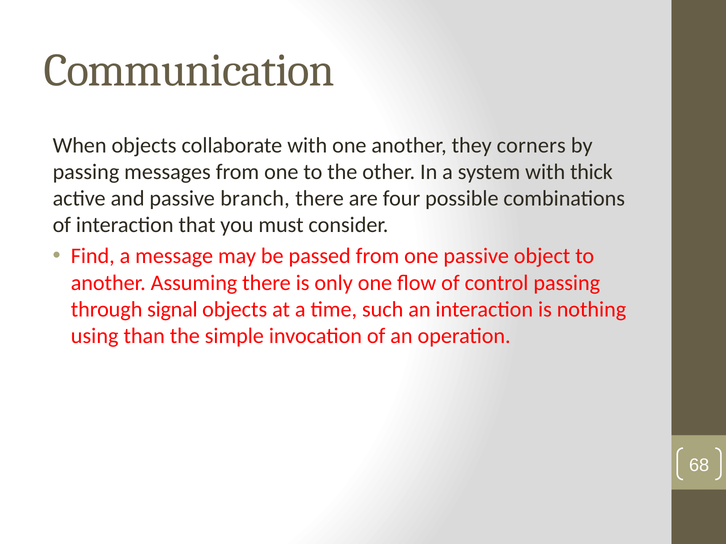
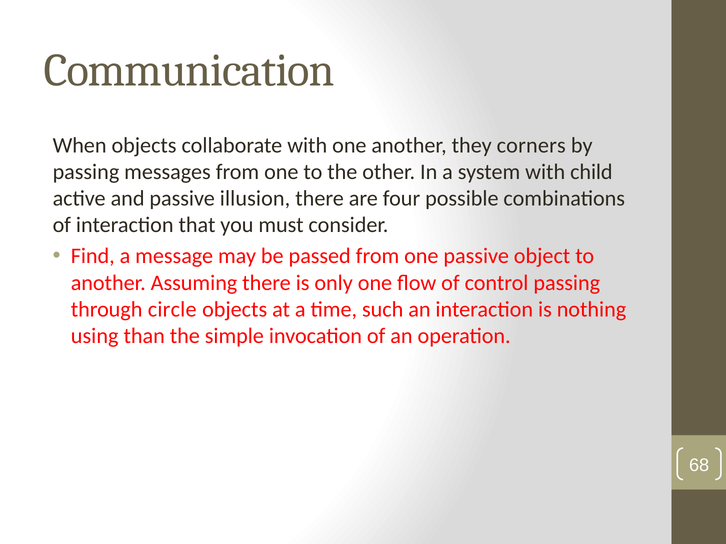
thick: thick -> child (591, 172)
branch: branch -> illusion (255, 199)
signal: signal -> circle (172, 310)
